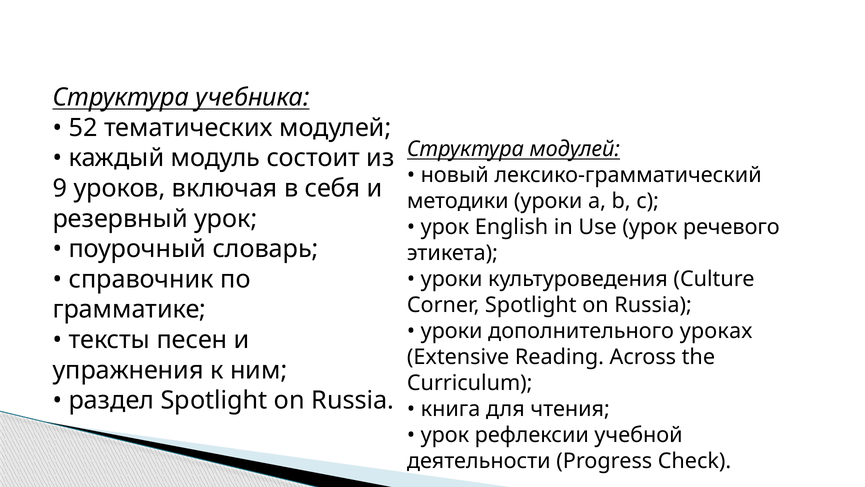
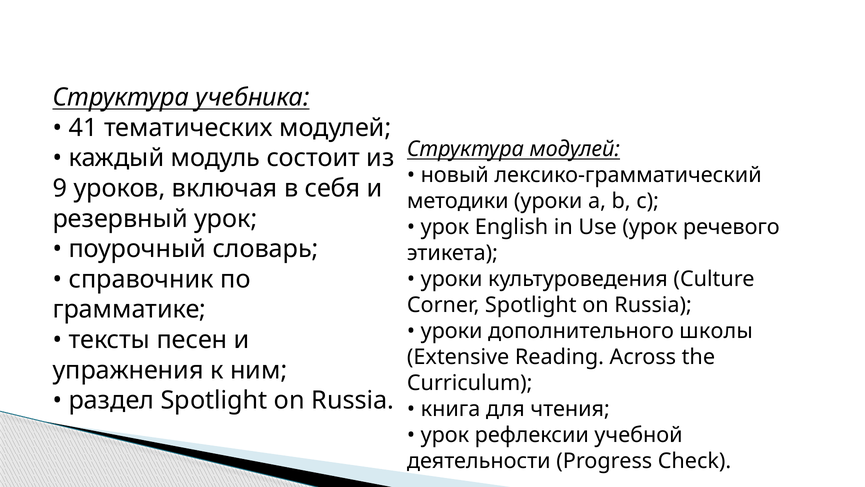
52: 52 -> 41 (83, 128)
уроках: уроках -> школы (716, 331)
